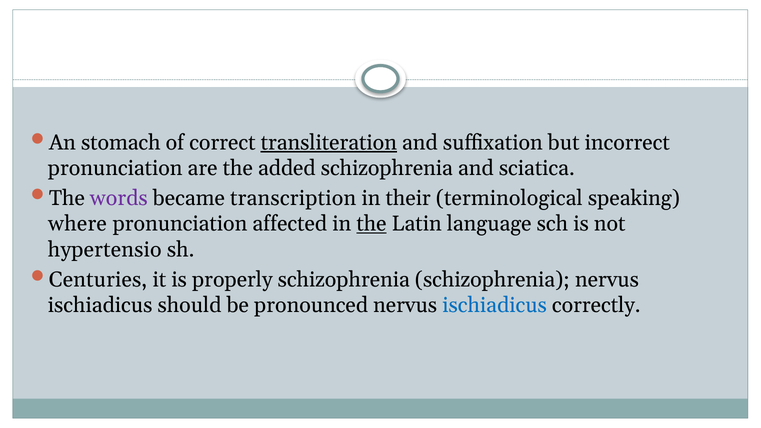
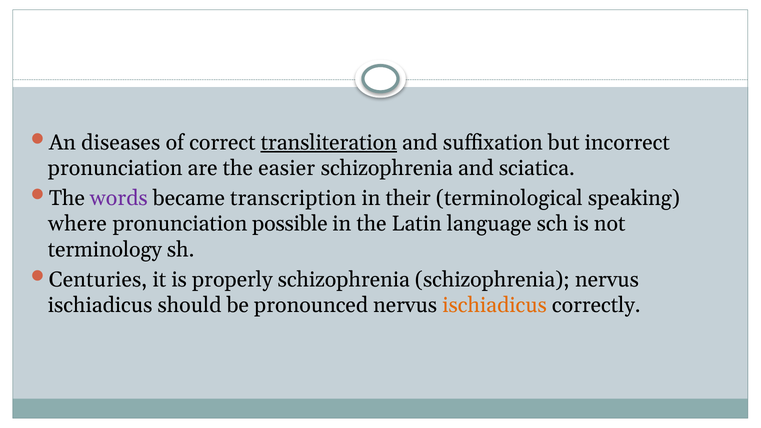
stomach: stomach -> diseases (121, 142)
added: added -> easier (287, 168)
affected: affected -> possible (290, 224)
the underline: present -> none (371, 224)
hypertensio: hypertensio -> terminology (105, 250)
ischiadicus colour: blue -> orange (495, 305)
